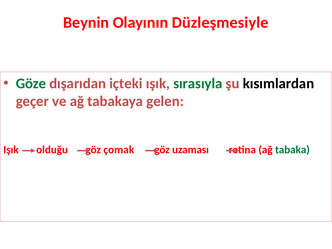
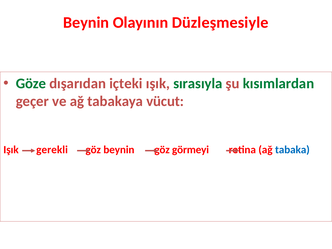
kısımlardan colour: black -> green (279, 83)
gelen: gelen -> vücut (165, 101)
olduğu: olduğu -> gerekli (52, 150)
çomak: çomak -> beynin (119, 150)
uzaması: uzaması -> görmeyi (191, 150)
tabaka colour: green -> blue (292, 150)
